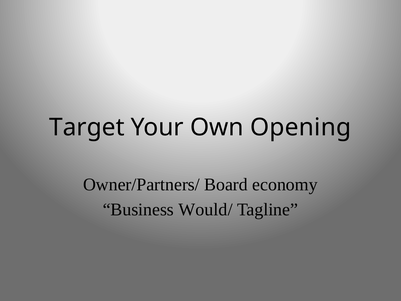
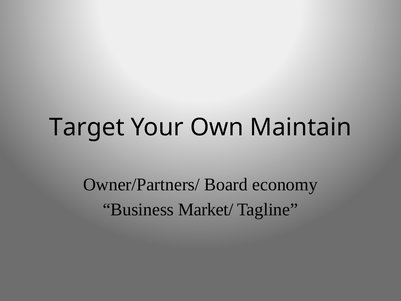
Opening: Opening -> Maintain (301, 127)
Would/: Would/ -> Market/ (206, 209)
